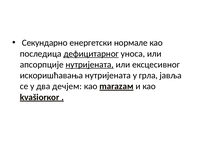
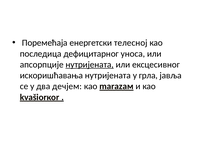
Секундарно: Секундарно -> Поремећаја (45, 43)
нормале: нормале -> телесној (131, 43)
дефицитарног underline: present -> none (91, 54)
